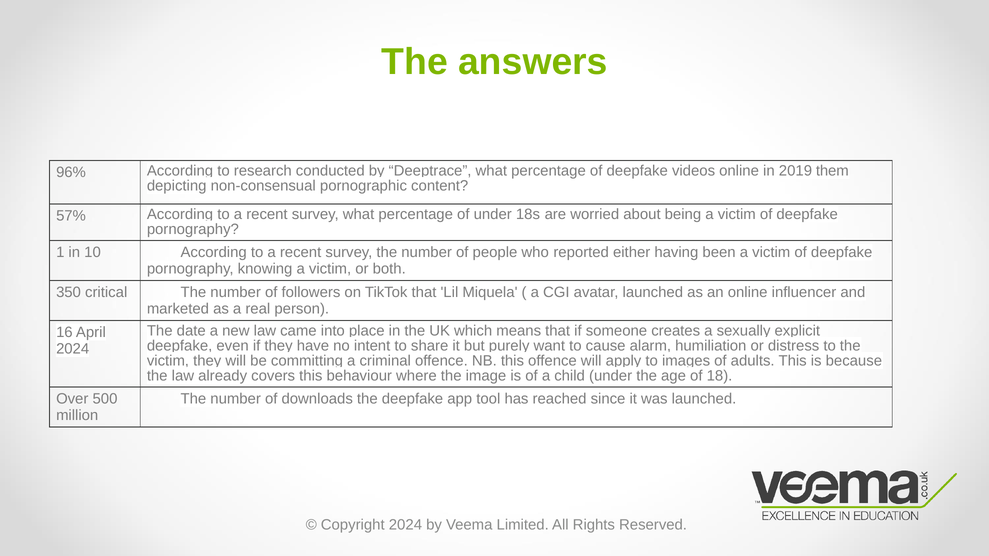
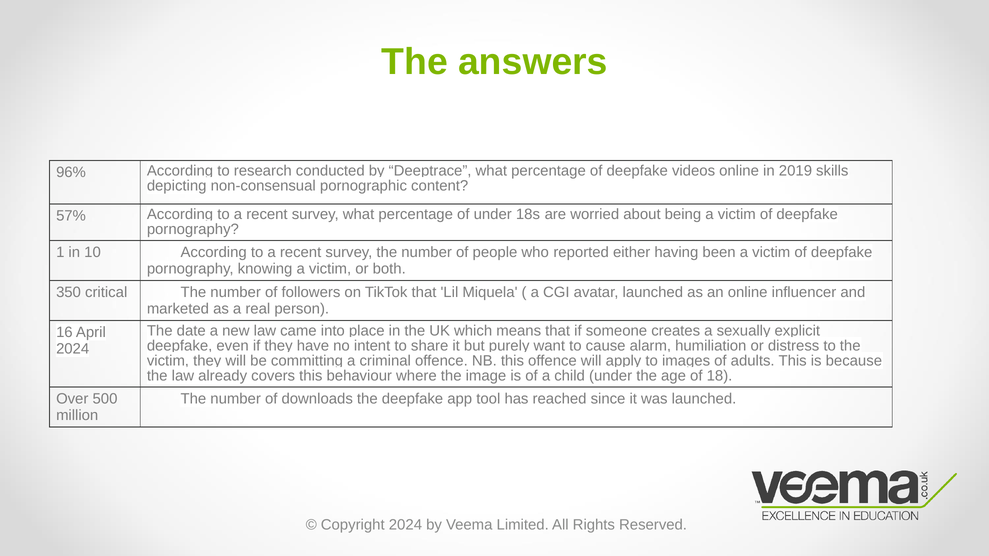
them: them -> skills (832, 171)
